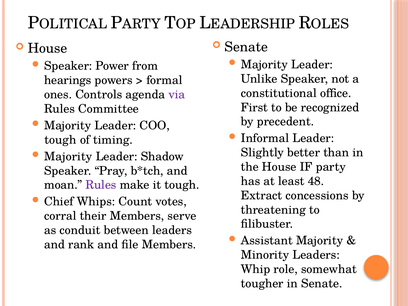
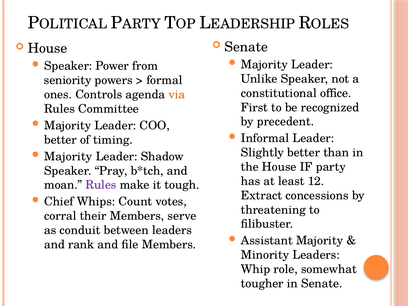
hearings: hearings -> seniority (68, 80)
via colour: purple -> orange (177, 95)
tough: tough -> better (60, 140)
48: 48 -> 12 (316, 181)
